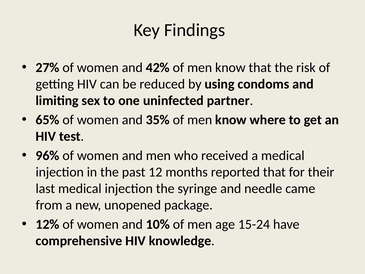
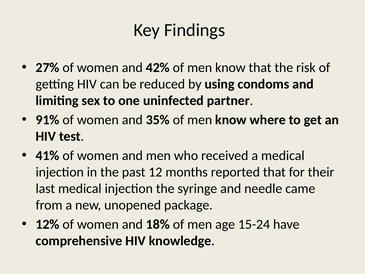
65%: 65% -> 91% (48, 120)
96%: 96% -> 41% (48, 155)
10%: 10% -> 18% (158, 224)
